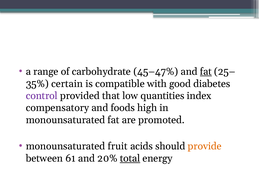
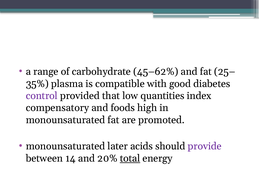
45–47%: 45–47% -> 45–62% (156, 72)
fat underline: present -> none (206, 72)
certain: certain -> plasma (67, 84)
fruit: fruit -> later (118, 146)
provide colour: orange -> purple (205, 146)
61: 61 -> 14 (70, 159)
